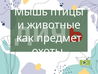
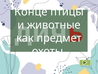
Мышь: Мышь -> Конце (31, 12)
